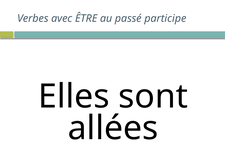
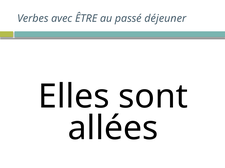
participe: participe -> déjeuner (165, 19)
